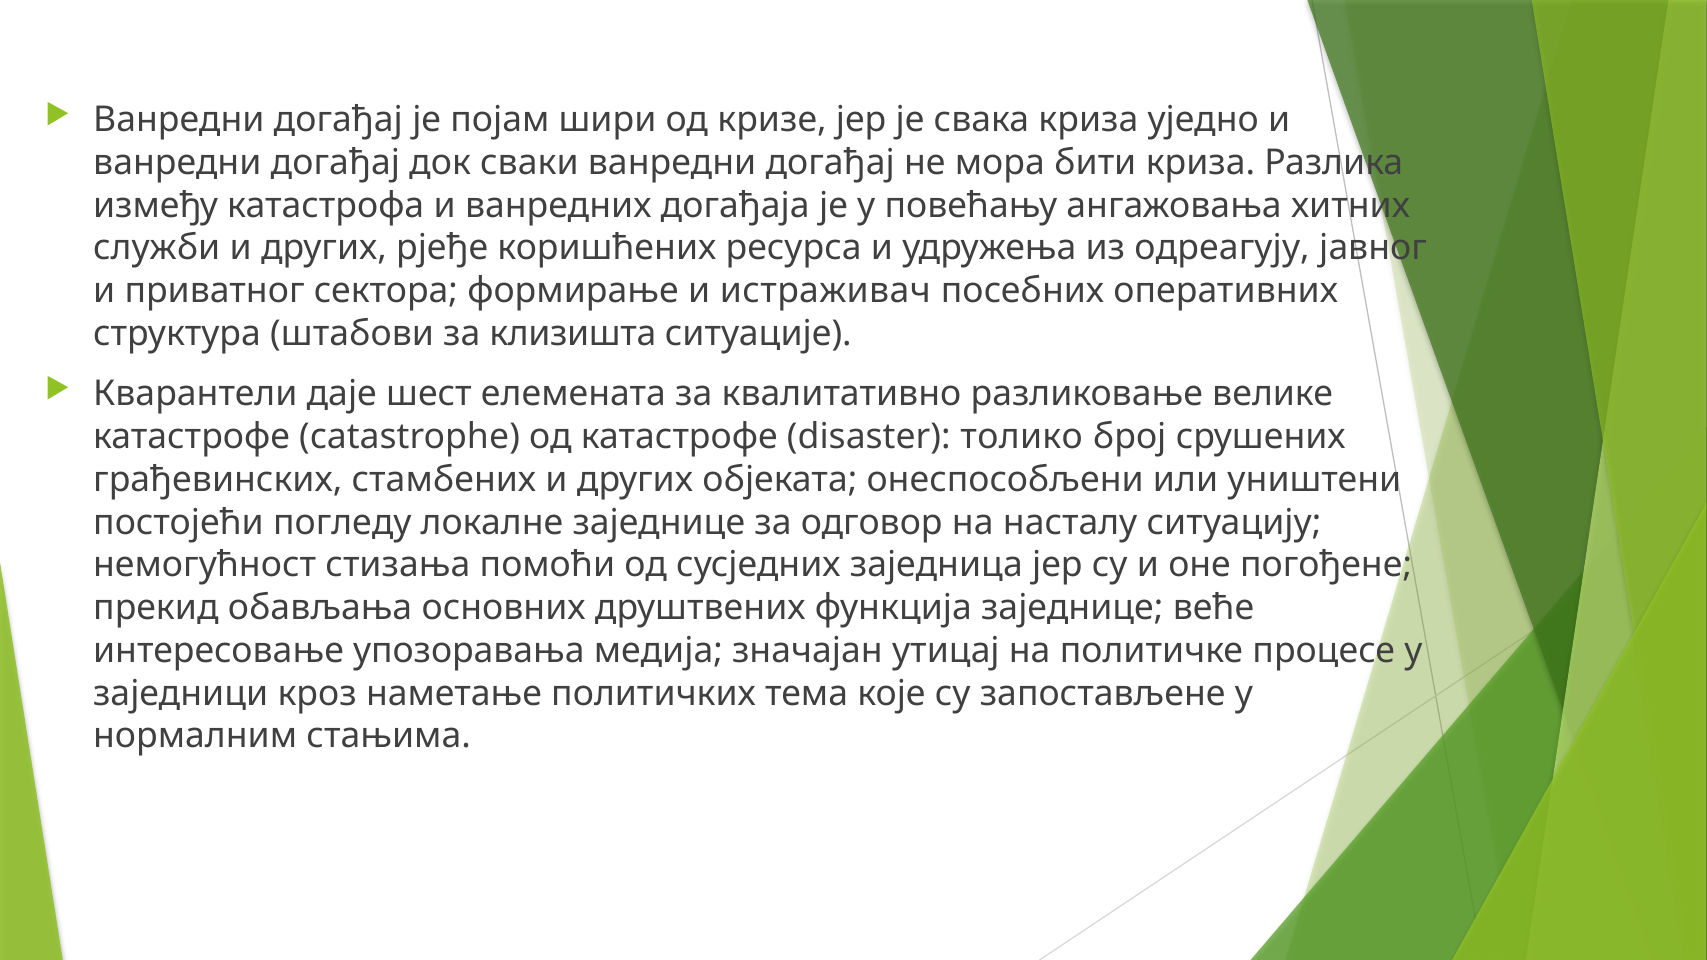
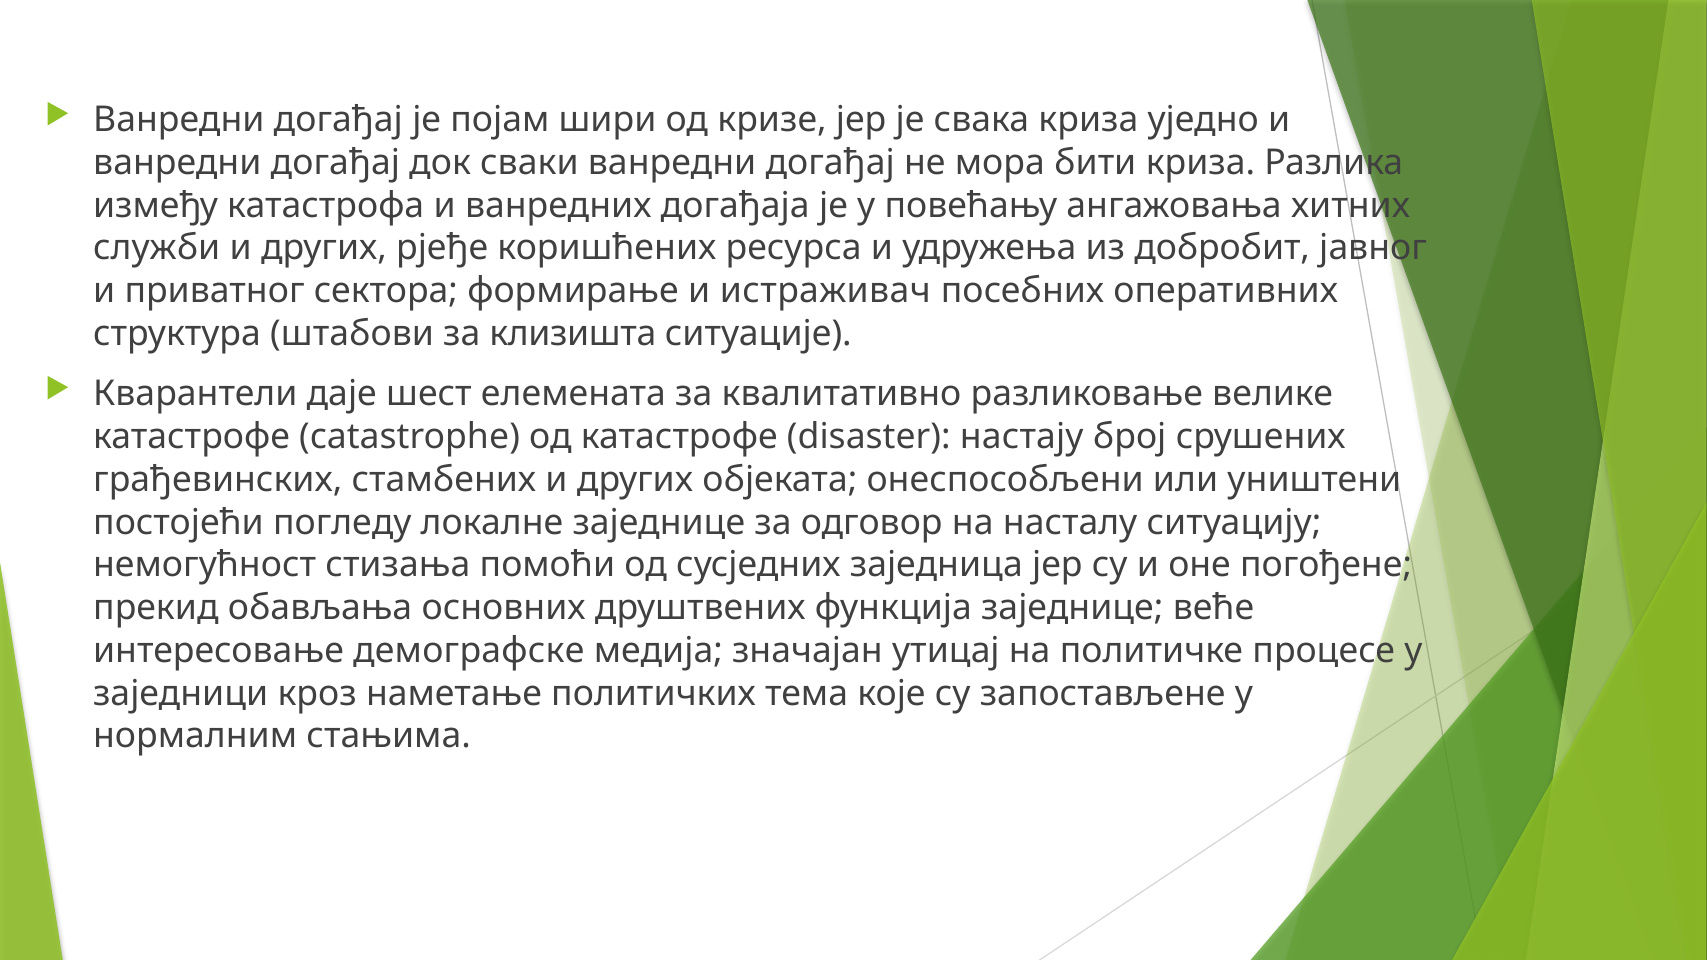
одреагују: одреагују -> добробит (1222, 248)
толико: толико -> настају (1022, 437)
упозоравања: упозоравања -> демографске (469, 651)
